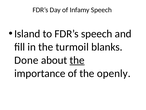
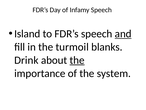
and underline: none -> present (123, 34)
Done: Done -> Drink (26, 60)
openly: openly -> system (114, 73)
